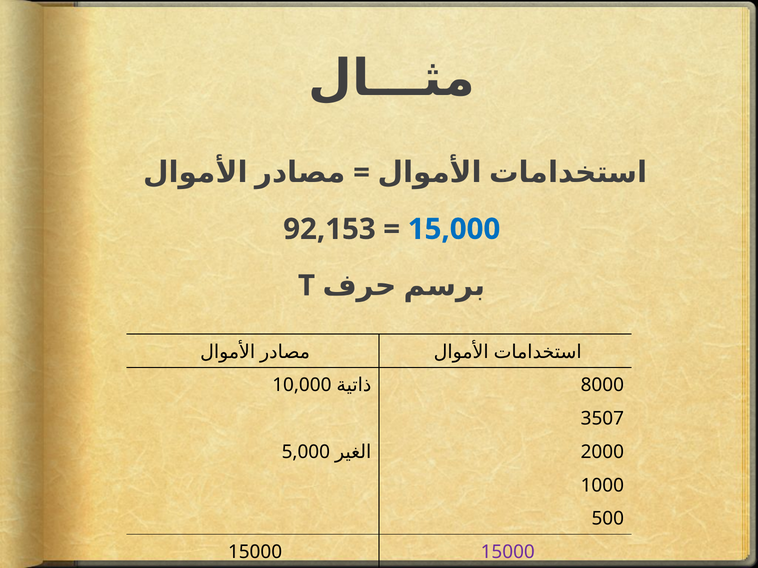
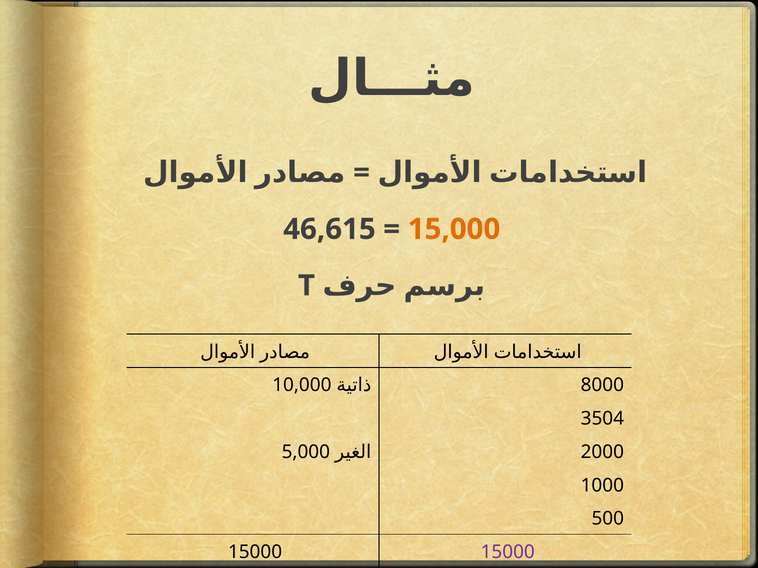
92,153: 92,153 -> 46,615 (329, 229)
15,000 colour: blue -> orange (454, 229)
3507: 3507 -> 3504 (602, 419)
